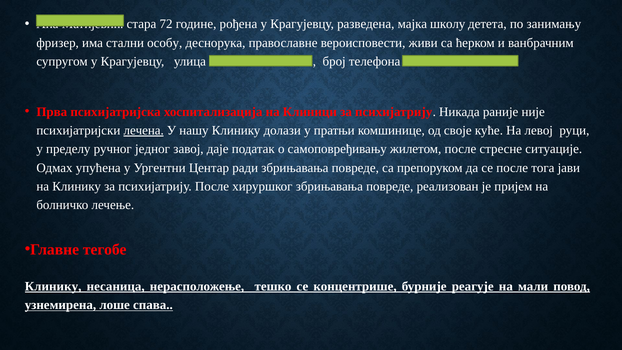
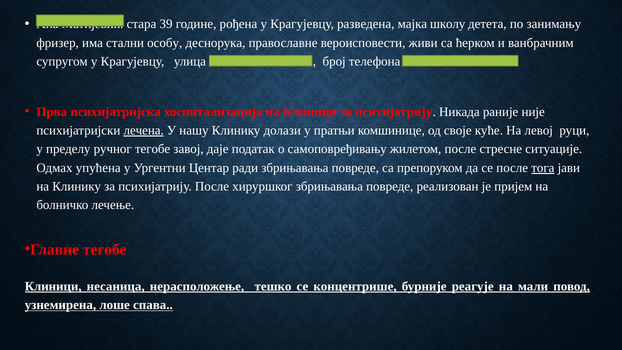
72: 72 -> 39 (166, 24)
ручног једног: једног -> тегобе (153, 149)
тога underline: none -> present (543, 168)
Клинику: Клинику -> Клиници (53, 286)
